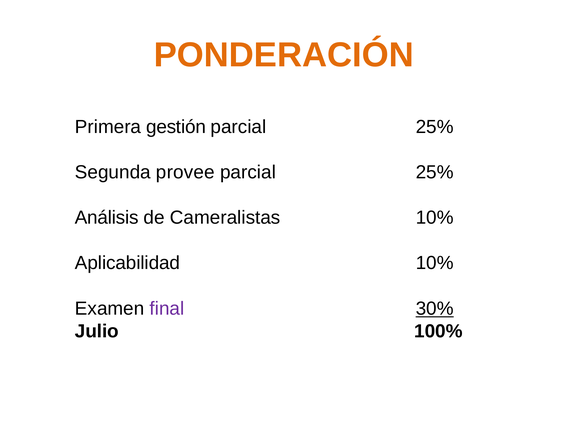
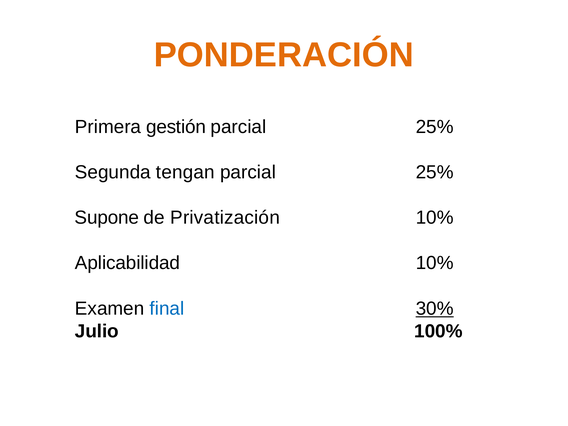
provee: provee -> tengan (185, 172)
Análisis: Análisis -> Supone (107, 218)
Cameralistas: Cameralistas -> Privatización (225, 218)
final colour: purple -> blue (167, 309)
